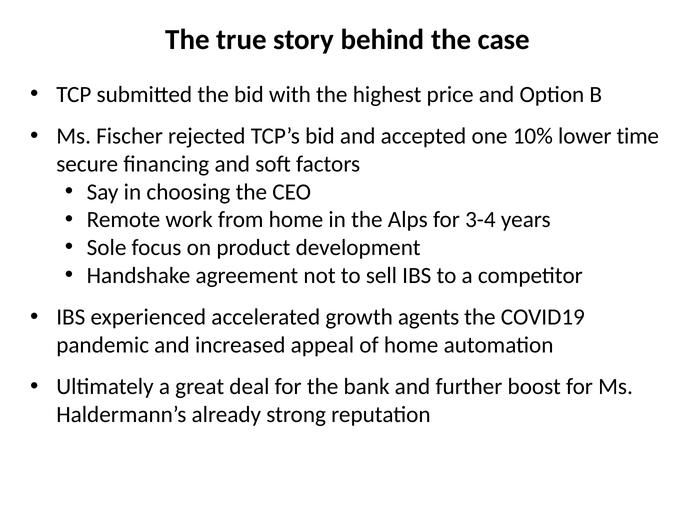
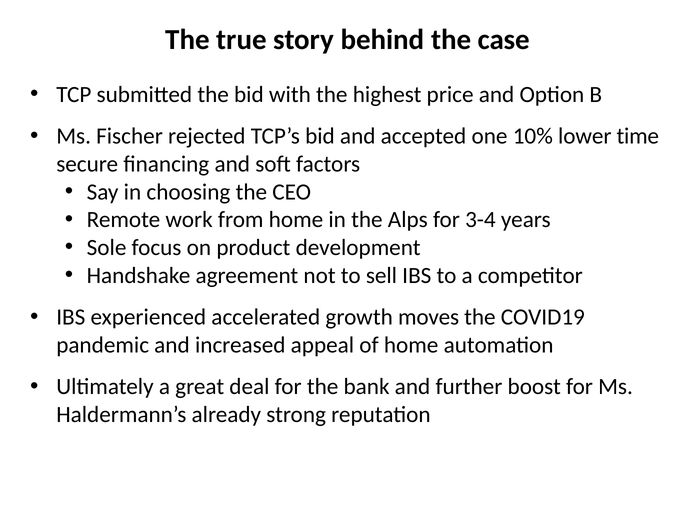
agents: agents -> moves (429, 317)
